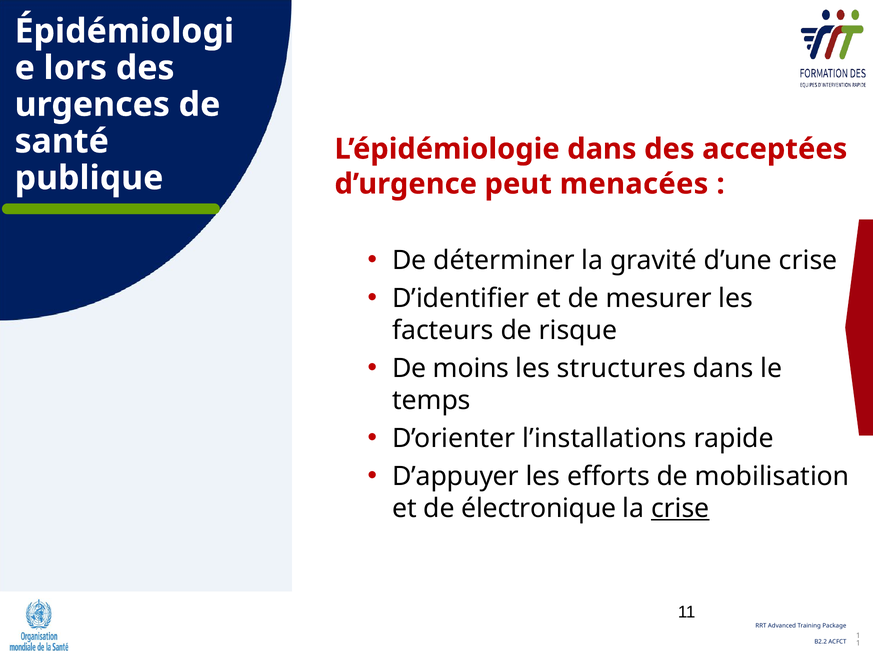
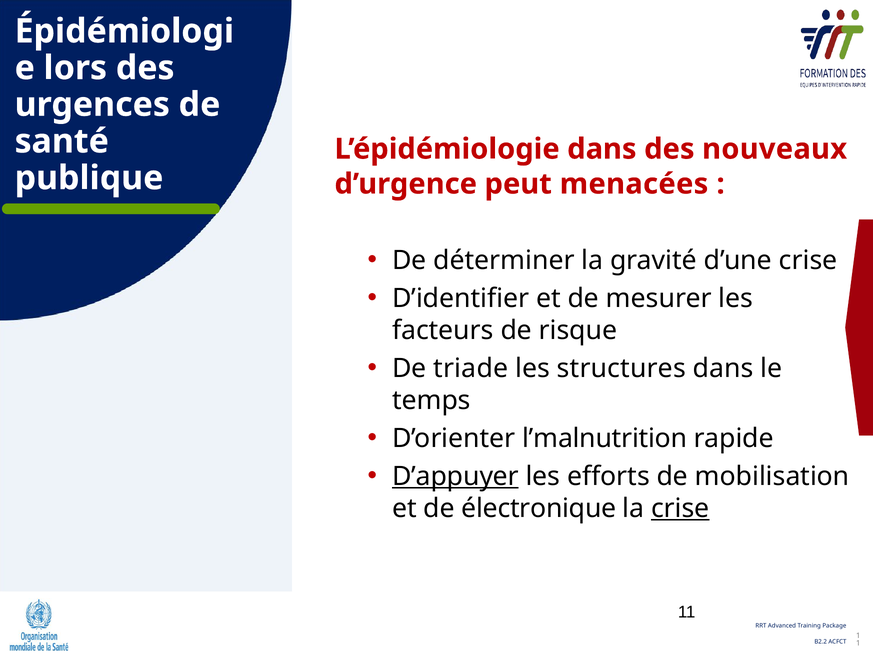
acceptées: acceptées -> nouveaux (775, 149)
moins: moins -> triade (471, 368)
l’installations: l’installations -> l’malnutrition (605, 438)
D’appuyer underline: none -> present (455, 476)
